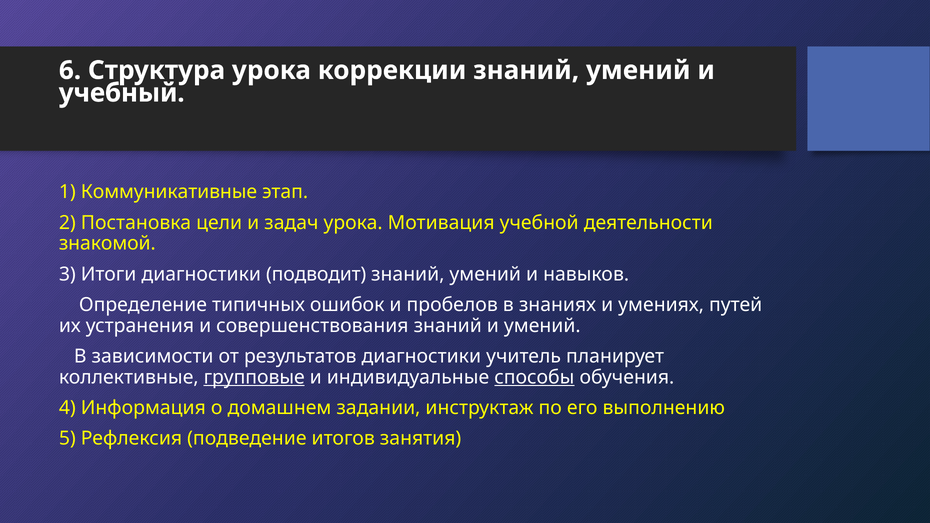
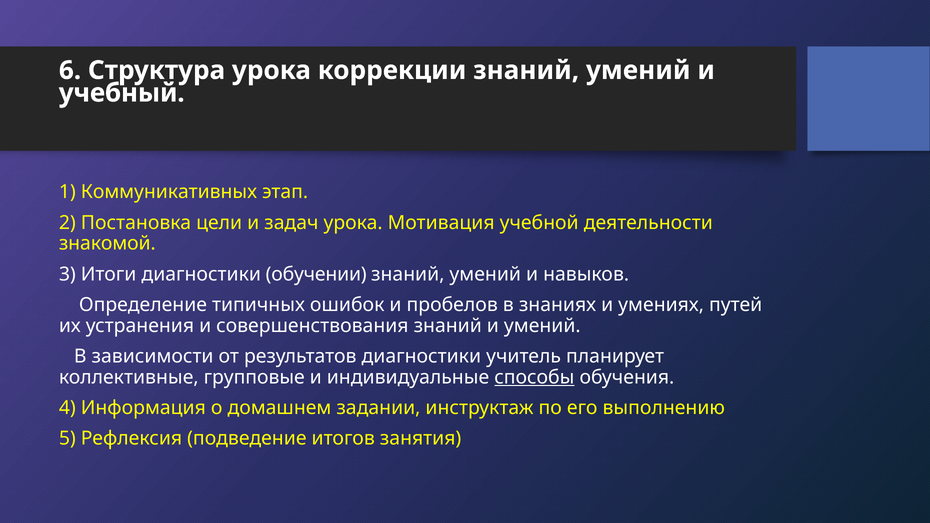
Коммуникативные: Коммуникативные -> Коммуникативных (169, 192)
подводит: подводит -> обучении (316, 274)
групповые underline: present -> none (254, 377)
